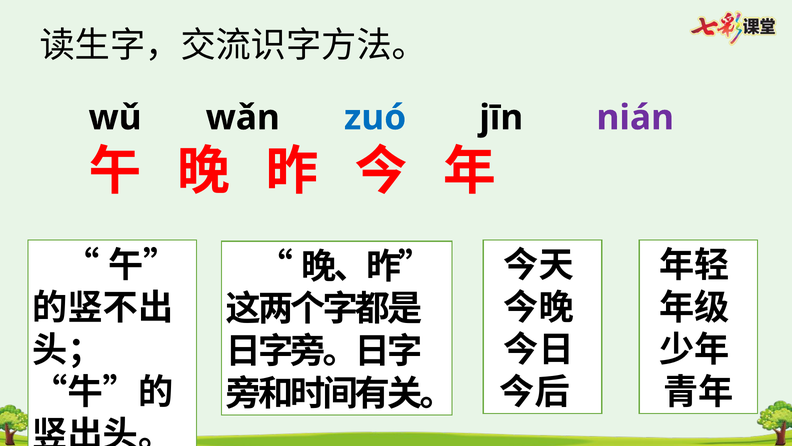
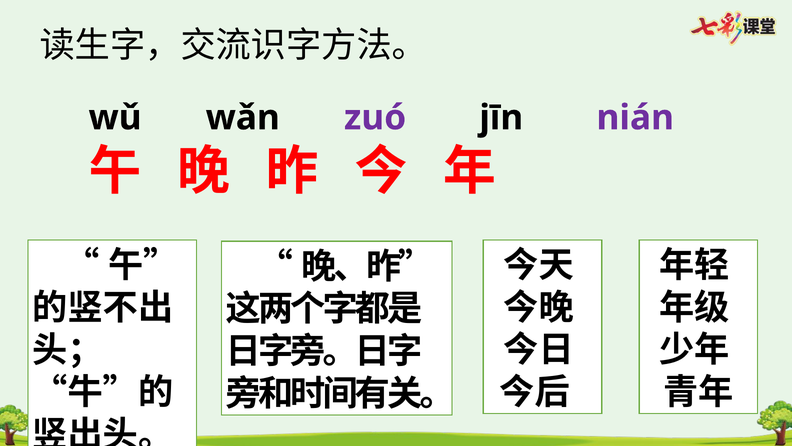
zuó colour: blue -> purple (375, 118)
